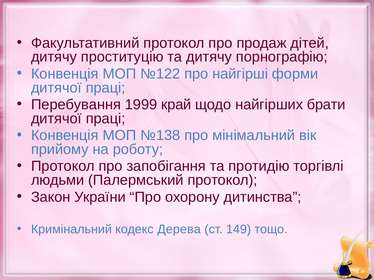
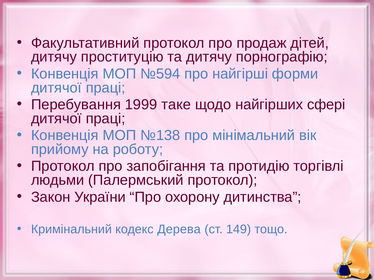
№122: №122 -> №594 (160, 74)
край: край -> таке (176, 105)
брати: брати -> сфері (326, 105)
